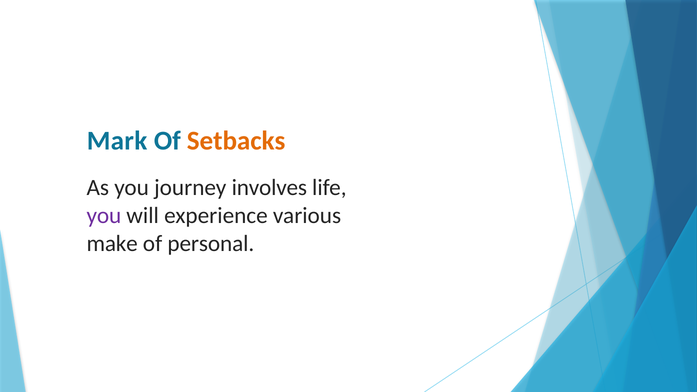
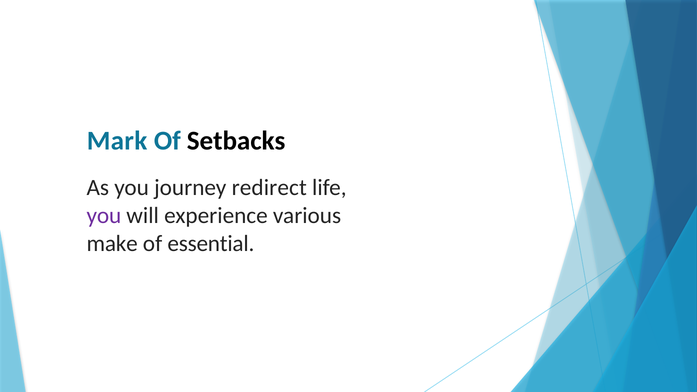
Setbacks colour: orange -> black (236, 141)
involves: involves -> redirect (269, 188)
personal: personal -> essential (211, 243)
